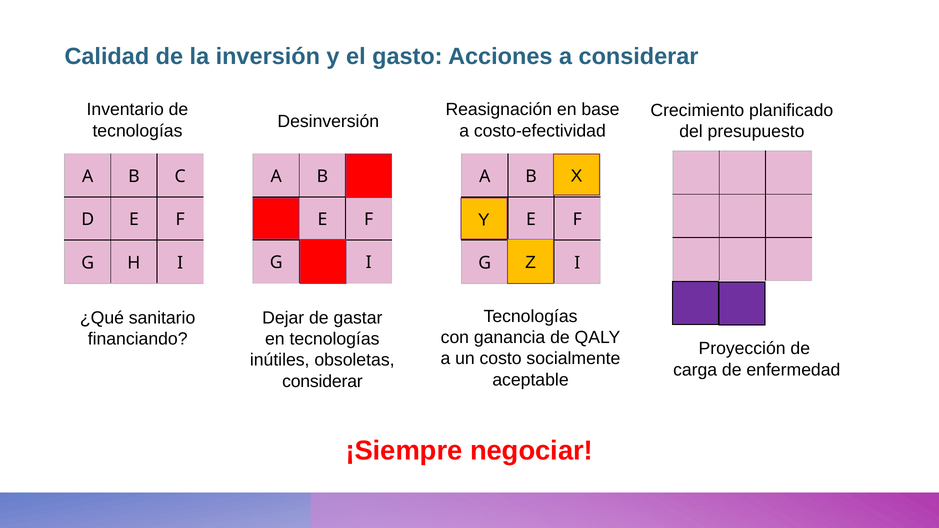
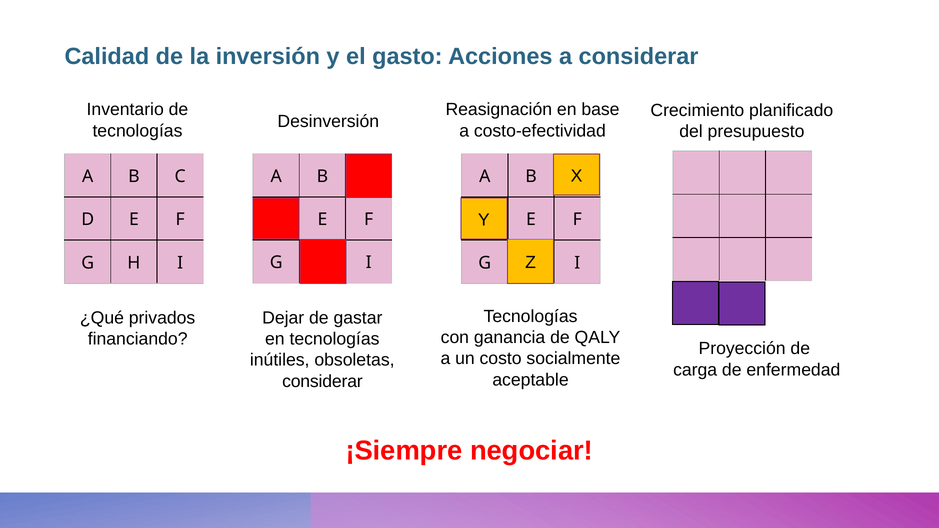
sanitario: sanitario -> privados (162, 318)
